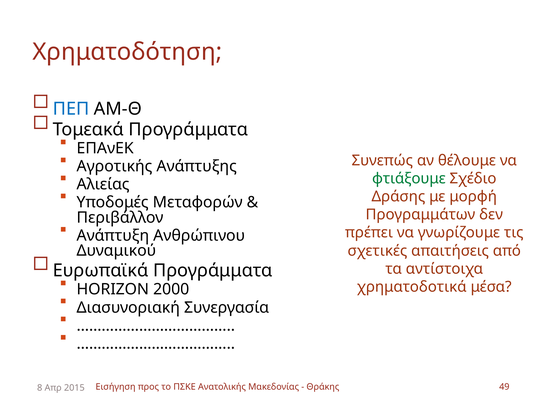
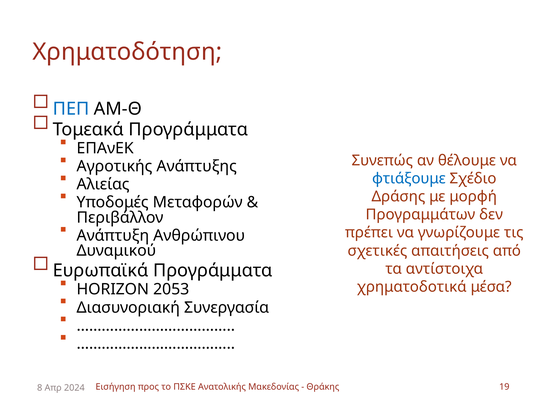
φτιάξουμε colour: green -> blue (409, 179)
2000: 2000 -> 2053 (171, 290)
49: 49 -> 19 (504, 387)
2015: 2015 -> 2024 (74, 388)
